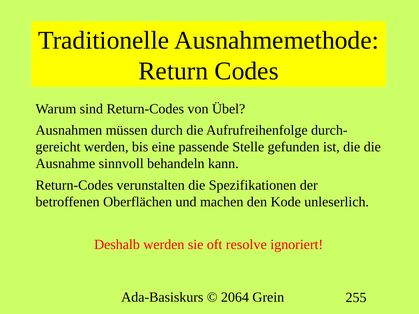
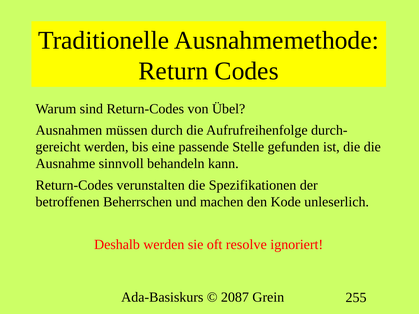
Oberflächen: Oberflächen -> Beherrschen (138, 202)
2064: 2064 -> 2087 (235, 297)
